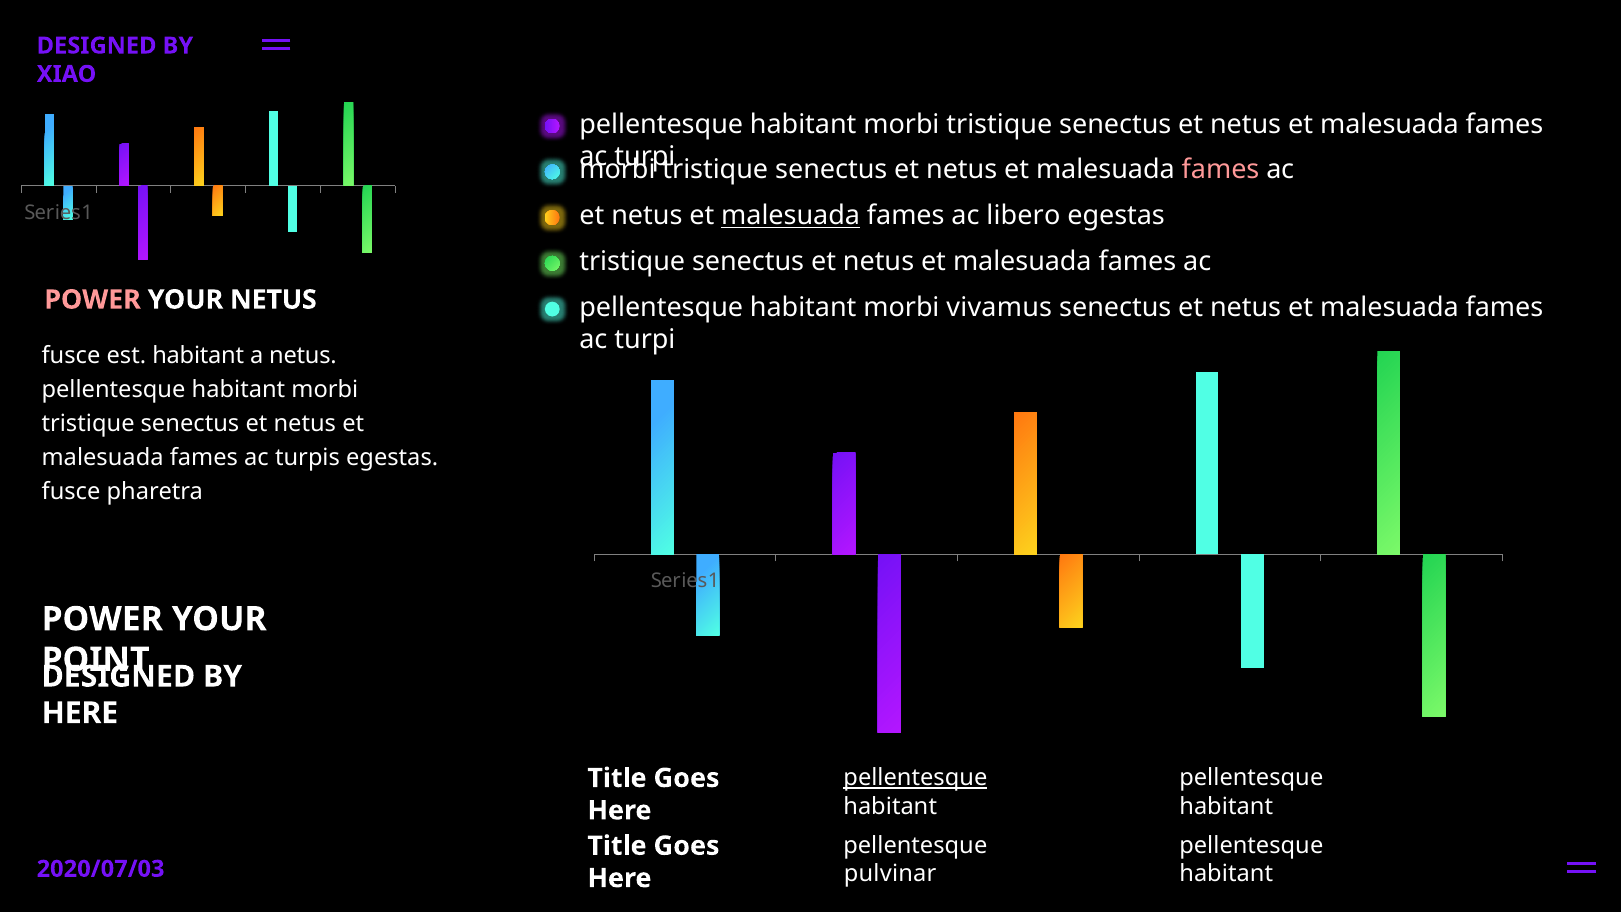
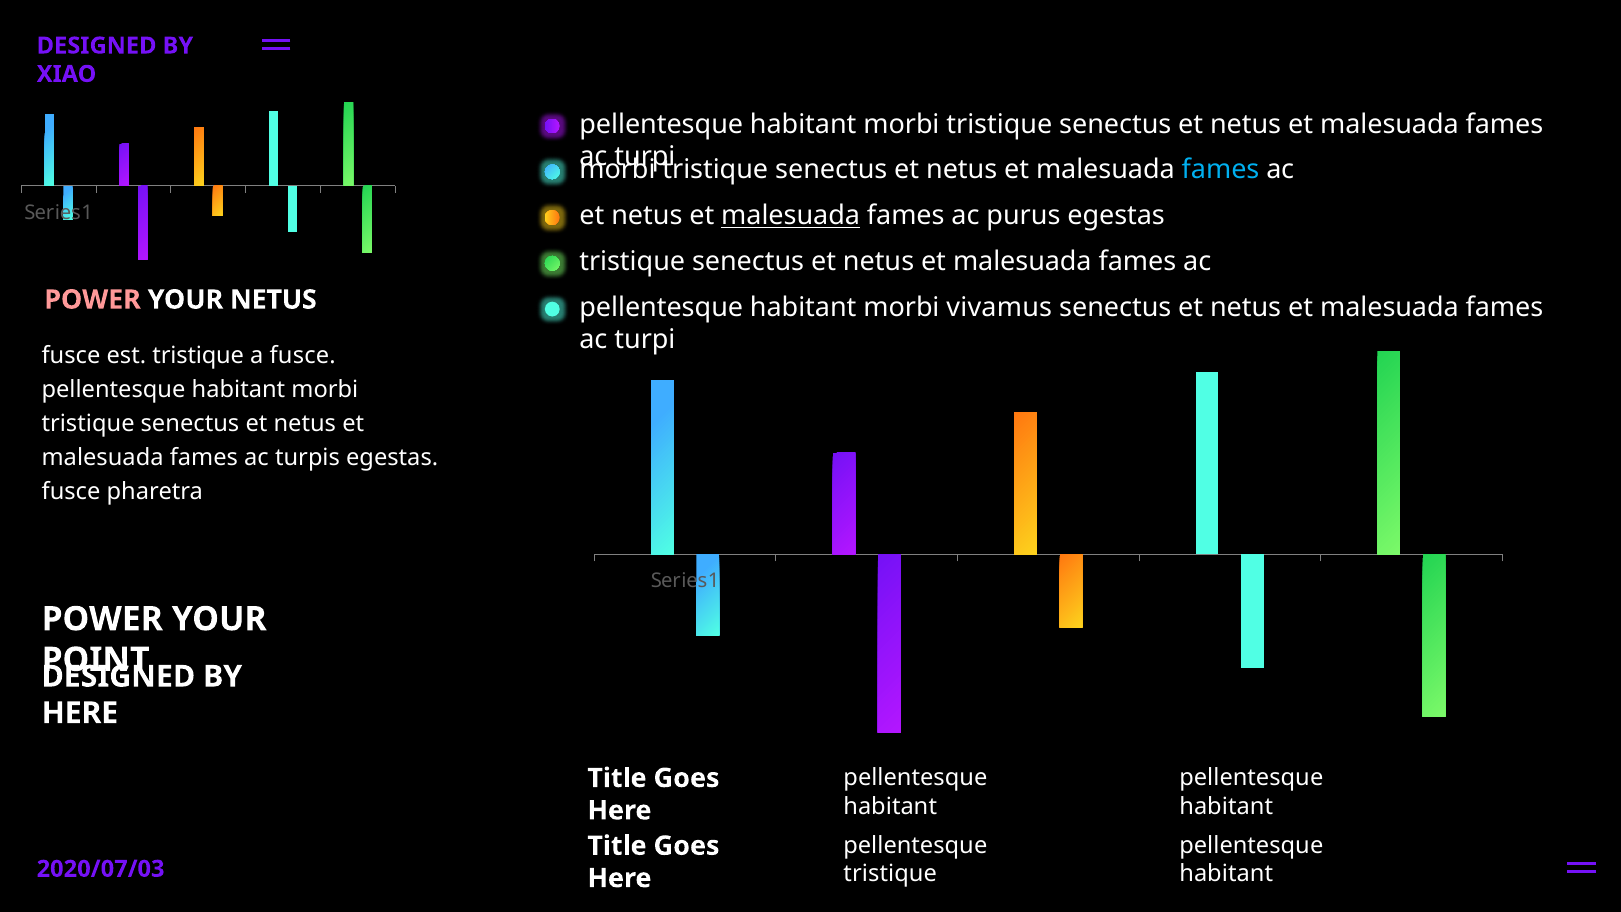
fames colour: pink -> light blue (1221, 170)
libero: libero -> purus (1023, 216)
est habitant: habitant -> tristique (198, 355)
a netus: netus -> fusce (303, 355)
pellentesque underline: present -> none (915, 778)
pulvinar: pulvinar -> tristique (890, 874)
